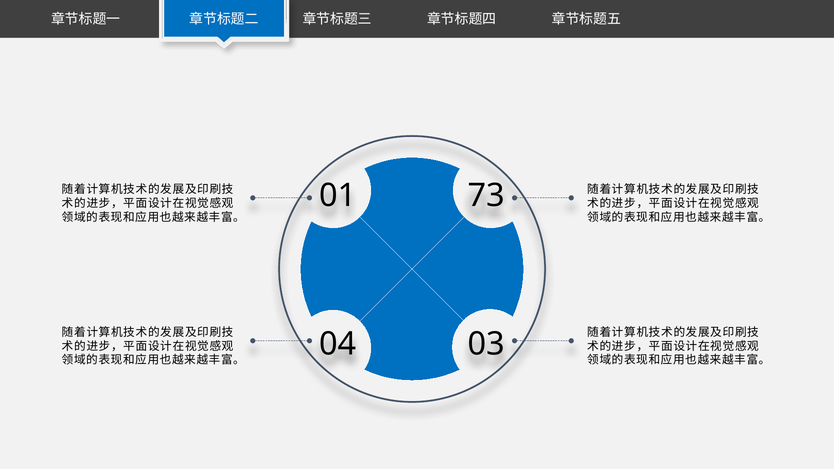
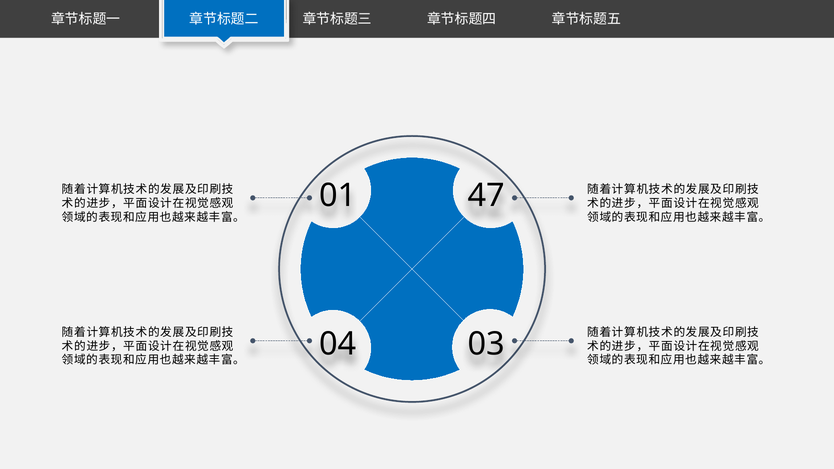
73: 73 -> 47 (486, 196)
